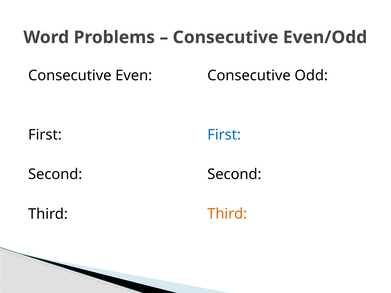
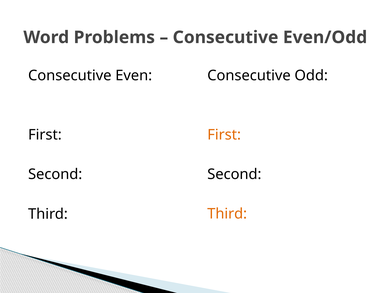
First colour: blue -> orange (224, 135)
